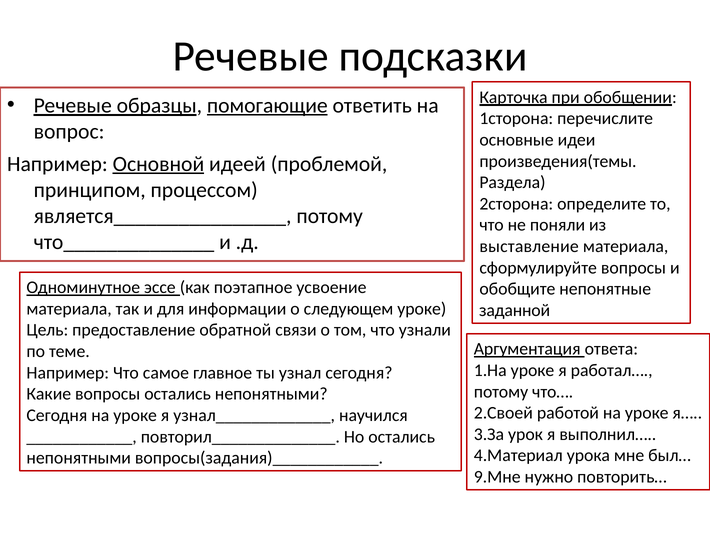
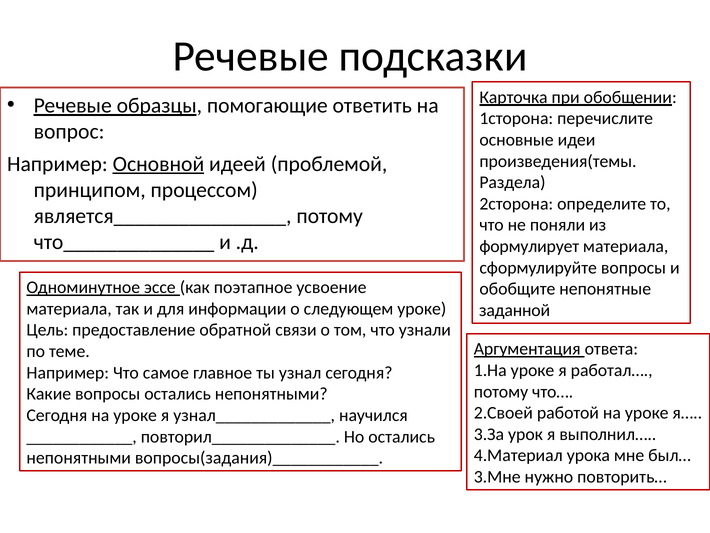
помогающие underline: present -> none (267, 105)
выставление: выставление -> формулирует (529, 246)
9.Мне: 9.Мне -> 3.Мне (497, 476)
